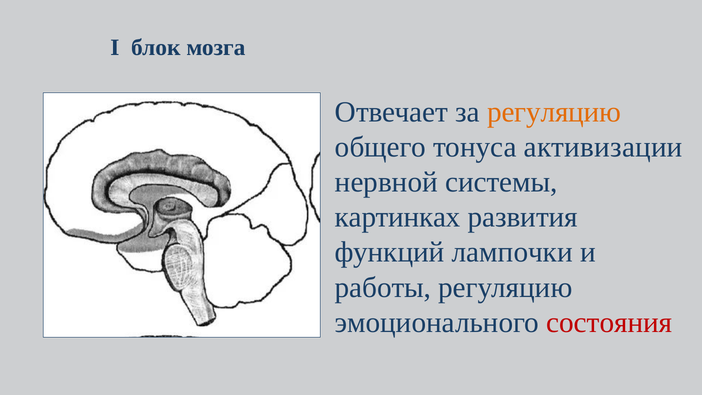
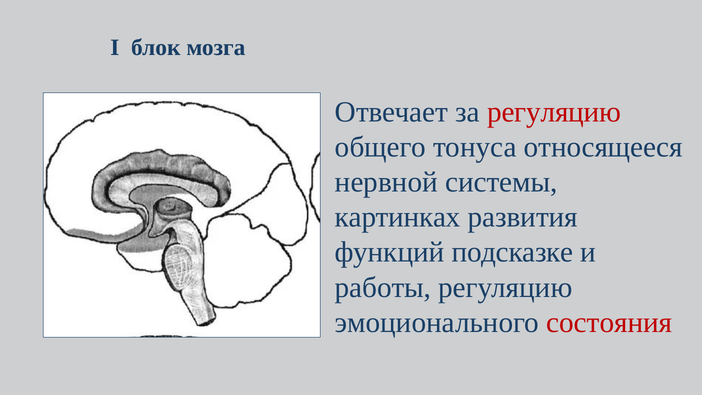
регуляцию colour: orange -> red (554, 112)
активизации: активизации -> относящееся (603, 147)
лампочки: лампочки -> подсказке (512, 252)
